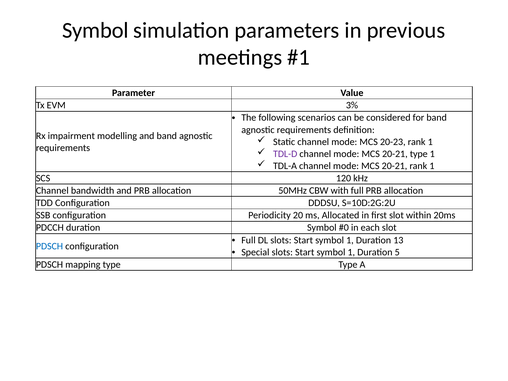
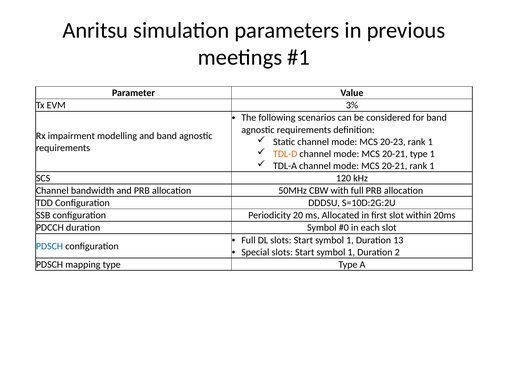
Symbol: Symbol -> Anritsu (95, 30)
TDL-D colour: purple -> orange (285, 154)
5: 5 -> 2 (397, 252)
